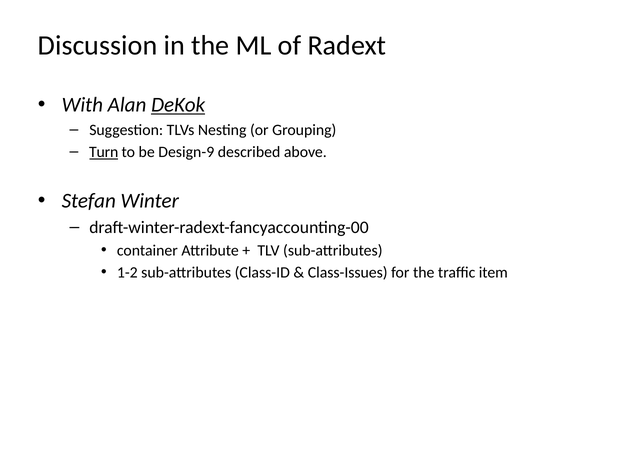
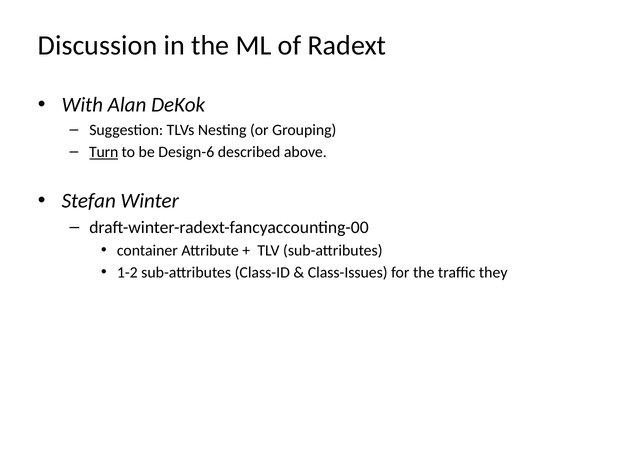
DeKok underline: present -> none (178, 105)
Design-9: Design-9 -> Design-6 (186, 152)
item: item -> they (493, 272)
